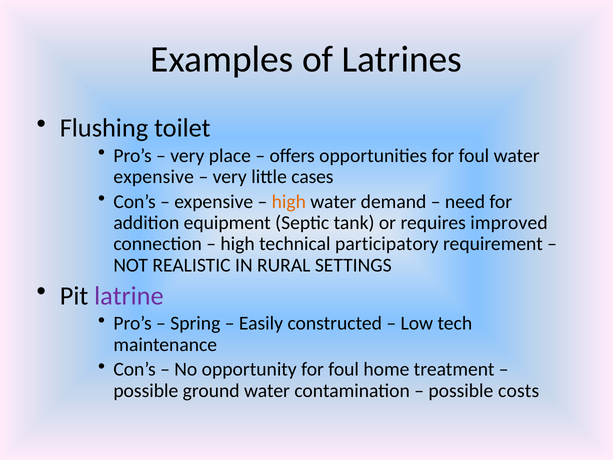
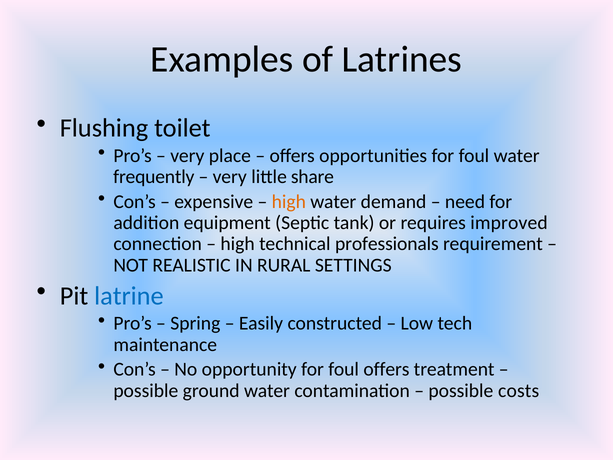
expensive: expensive -> frequently (154, 177)
cases: cases -> share (312, 177)
participatory: participatory -> professionals (387, 244)
latrine colour: purple -> blue (129, 296)
foul home: home -> offers (386, 369)
